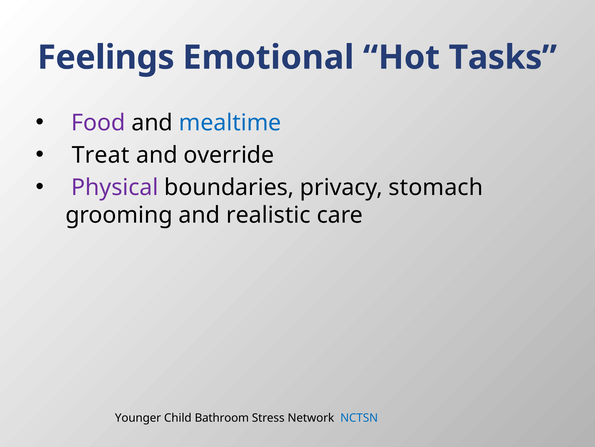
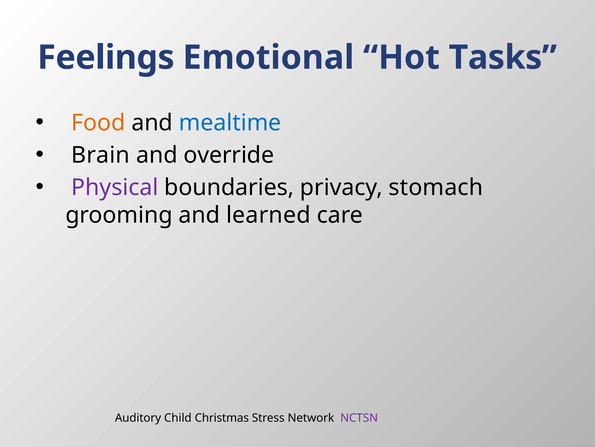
Food colour: purple -> orange (98, 123)
Treat: Treat -> Brain (101, 155)
realistic: realistic -> learned (268, 215)
Younger: Younger -> Auditory (138, 417)
Bathroom: Bathroom -> Christmas (222, 417)
NCTSN colour: blue -> purple (359, 417)
